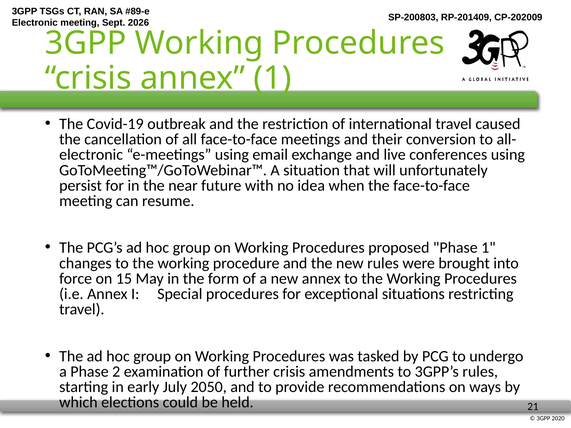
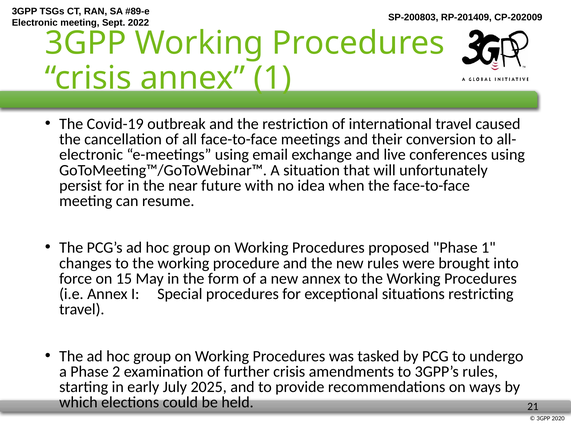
2026: 2026 -> 2022 (138, 23)
2050: 2050 -> 2025 (209, 387)
